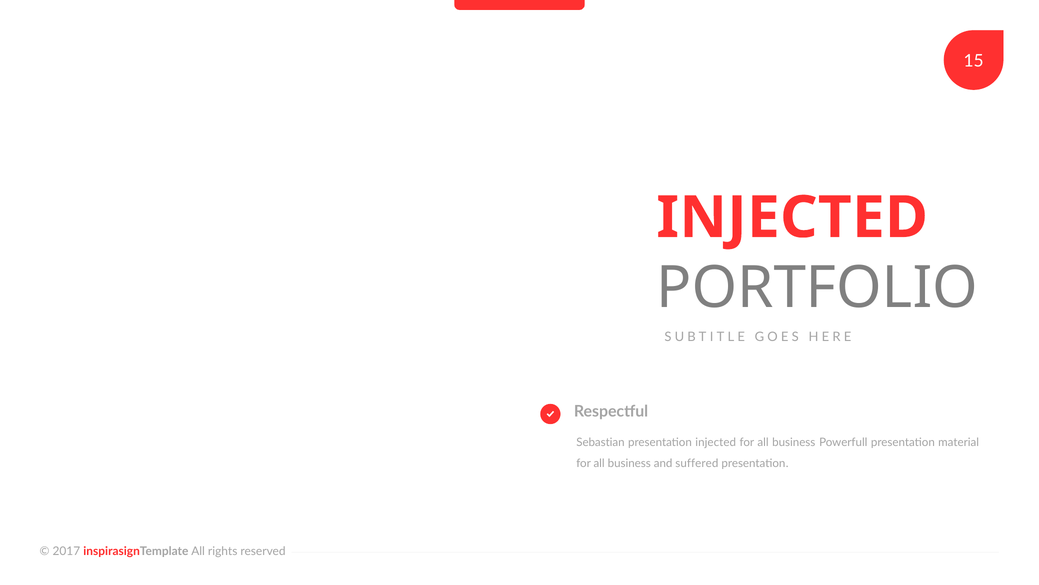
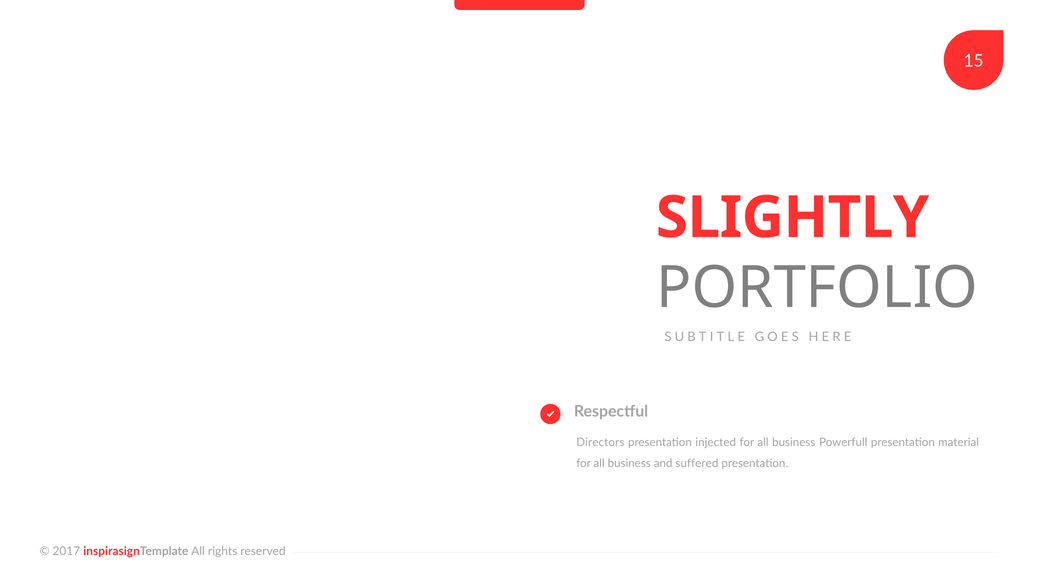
INJECTED: INJECTED -> SLIGHTLY (793, 218)
Sebastian: Sebastian -> Directors (600, 442)
